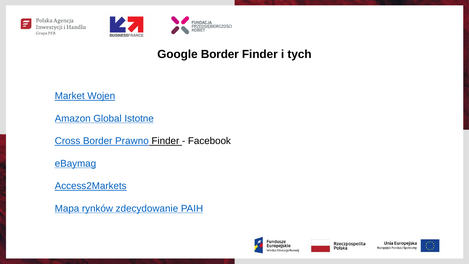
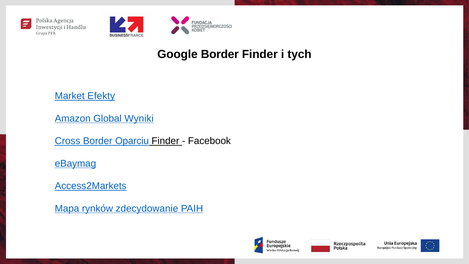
Wojen: Wojen -> Efekty (101, 96)
Istotne: Istotne -> Wyniki (139, 118)
Prawno: Prawno -> Oparciu (132, 141)
